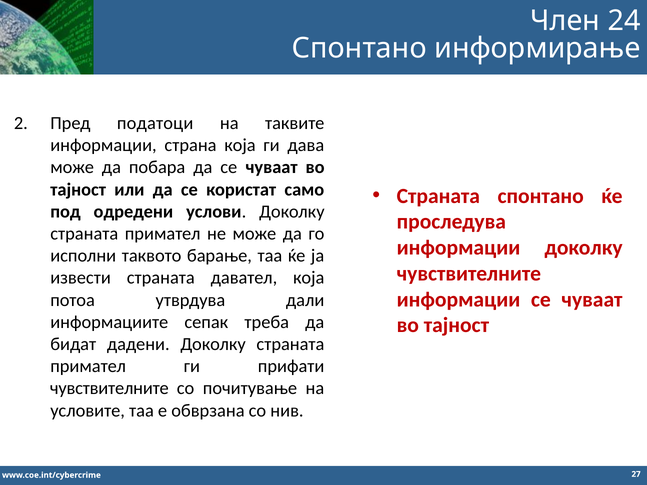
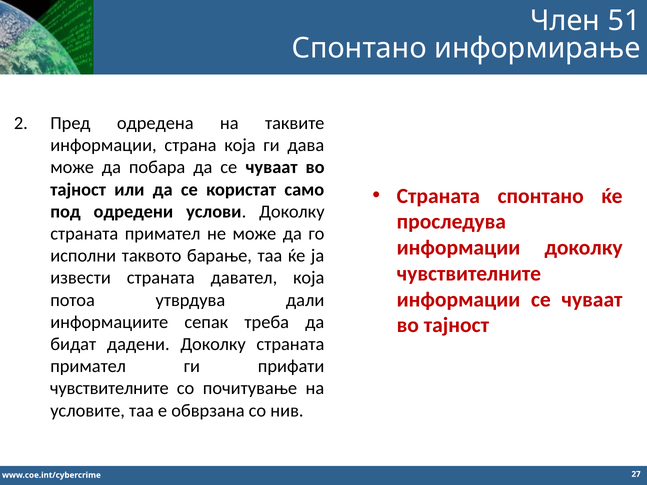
24: 24 -> 51 (624, 21)
податоци: податоци -> одредена (155, 123)
